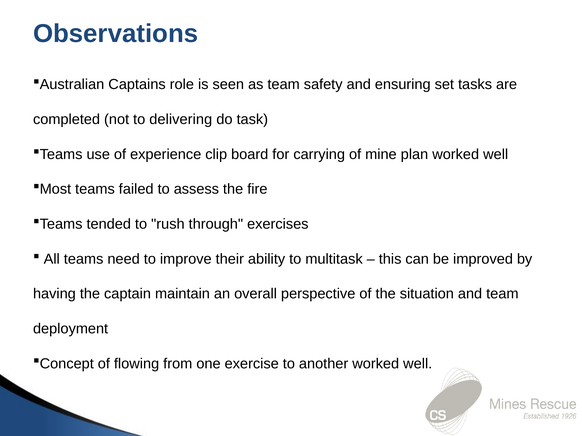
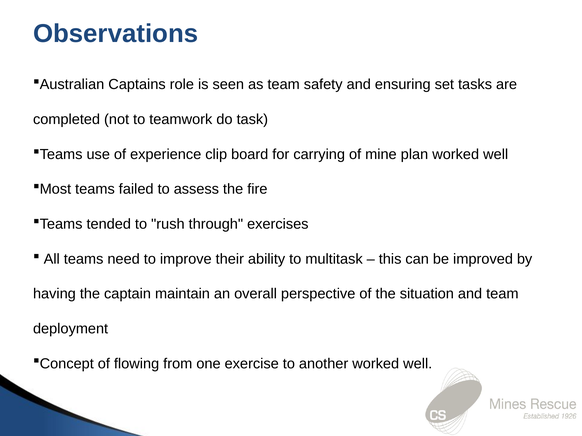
delivering: delivering -> teamwork (181, 120)
